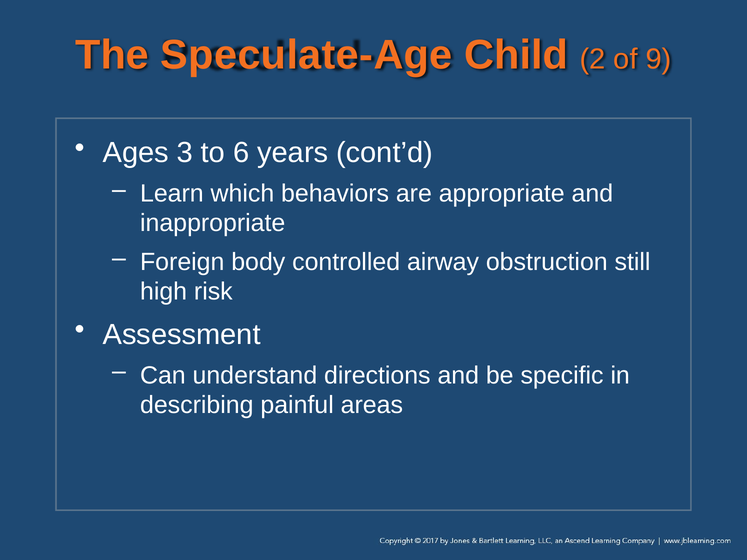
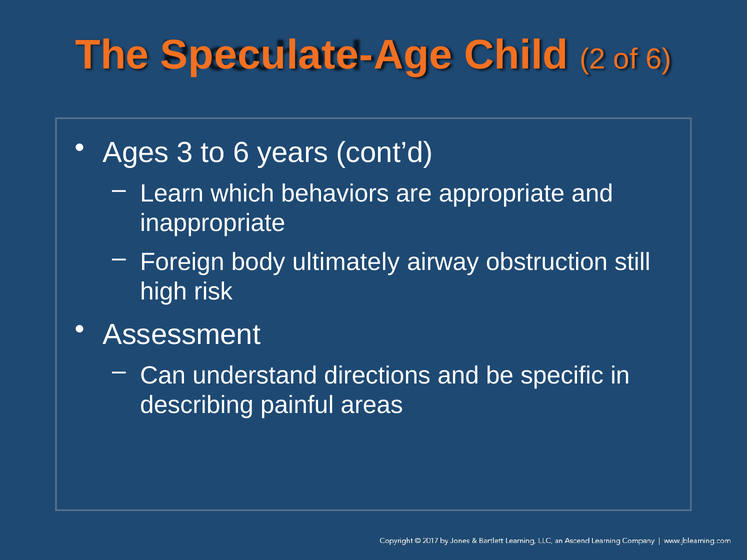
of 9: 9 -> 6 (659, 59)
controlled: controlled -> ultimately (346, 262)
